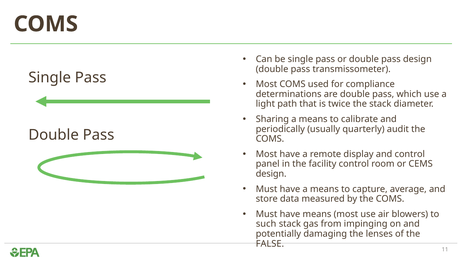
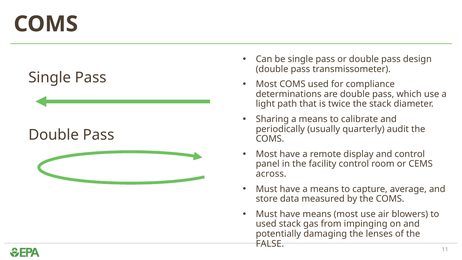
design: design -> across (271, 174)
such: such -> used (266, 224)
